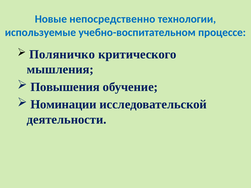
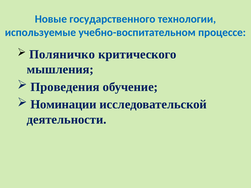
непосредственно: непосредственно -> государственного (112, 19)
Повышения: Повышения -> Проведения (65, 87)
